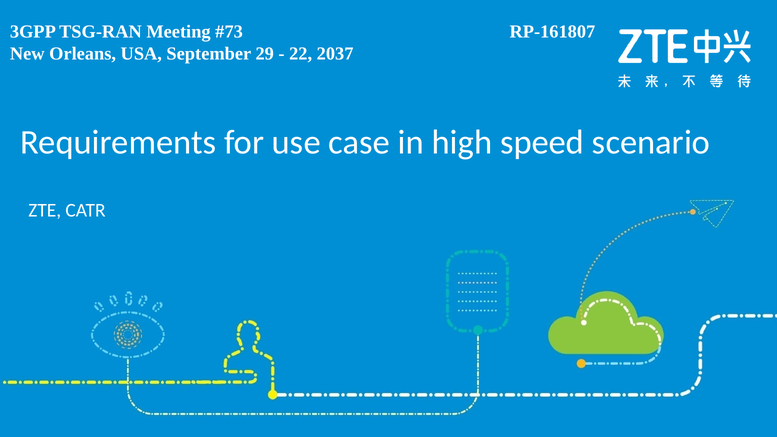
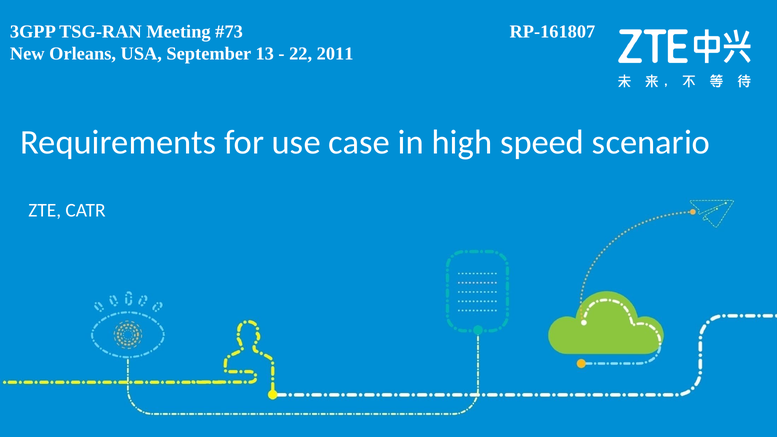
29: 29 -> 13 (265, 54)
2037: 2037 -> 2011 (335, 54)
